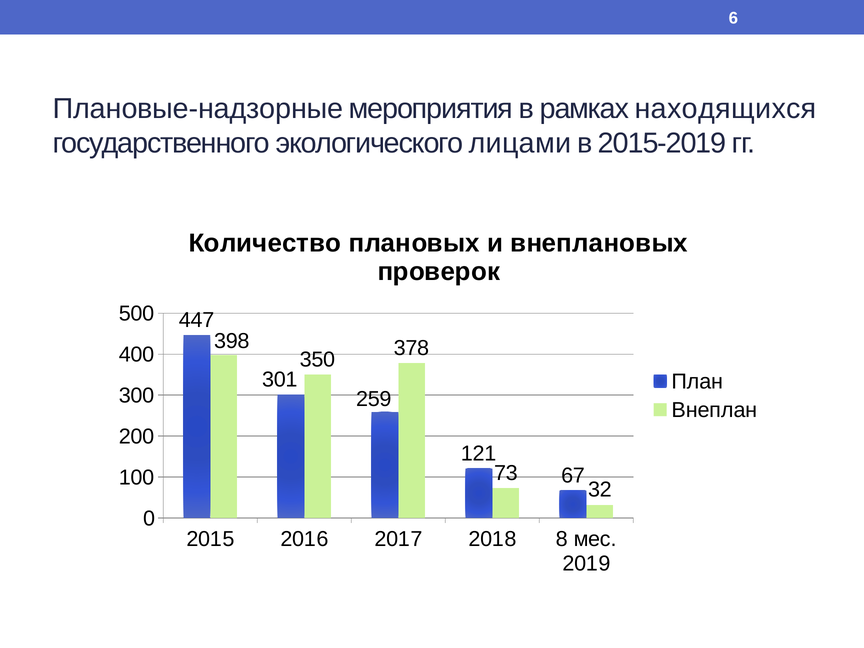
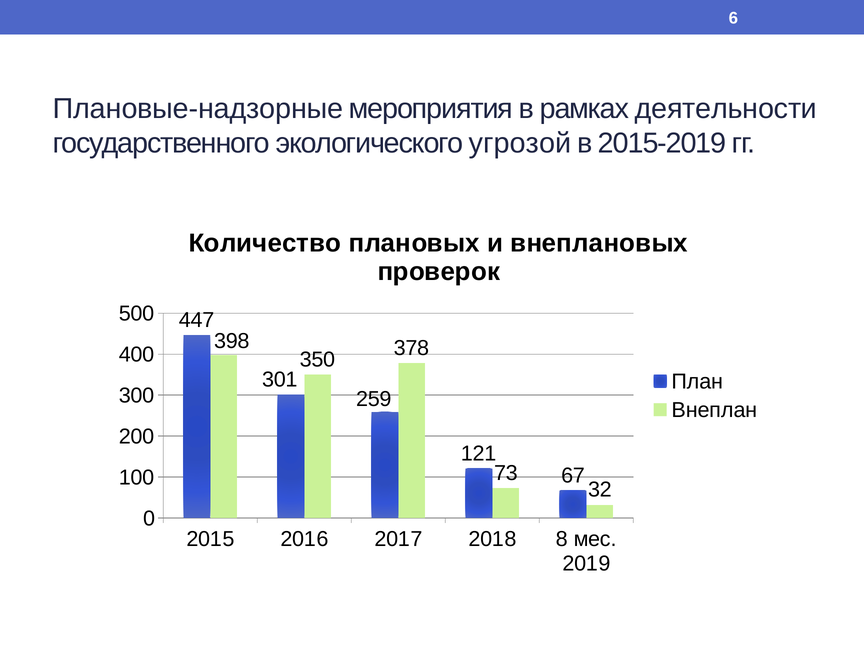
находящихся: находящихся -> деятельности (726, 109)
лицами: лицами -> угрозой (520, 143)
